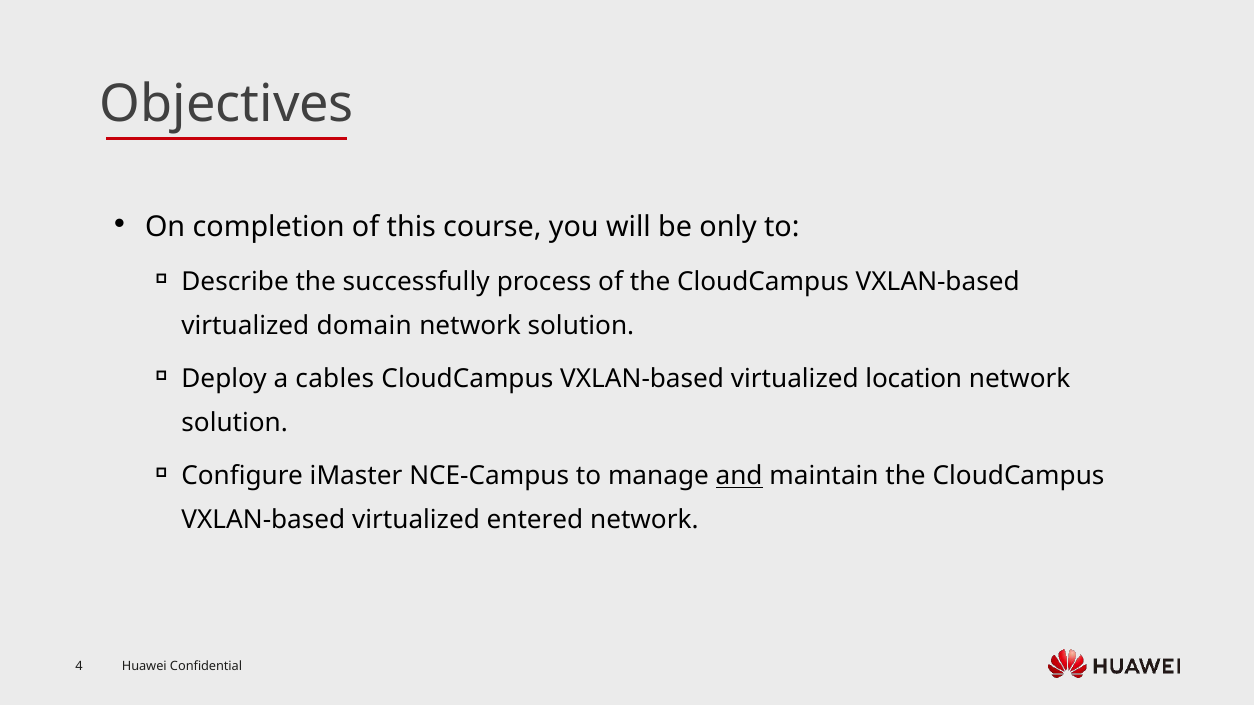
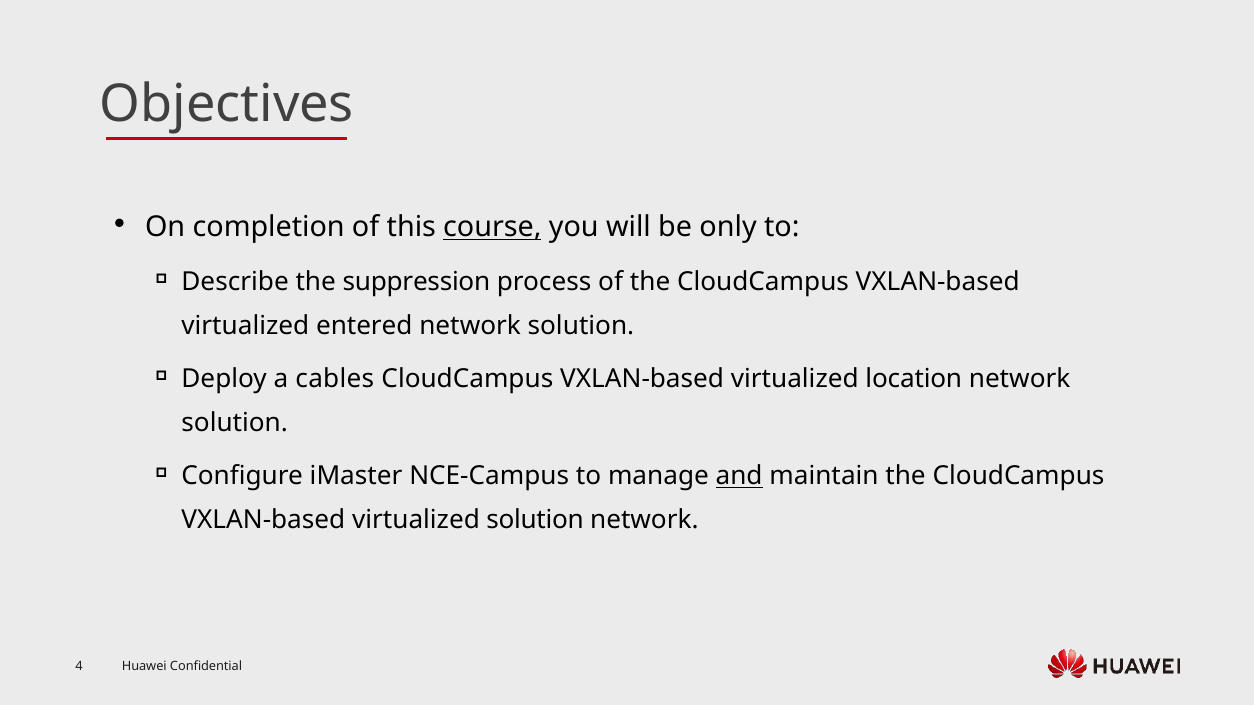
course underline: none -> present (492, 227)
successfully: successfully -> suppression (416, 282)
domain: domain -> entered (364, 326)
virtualized entered: entered -> solution (535, 520)
